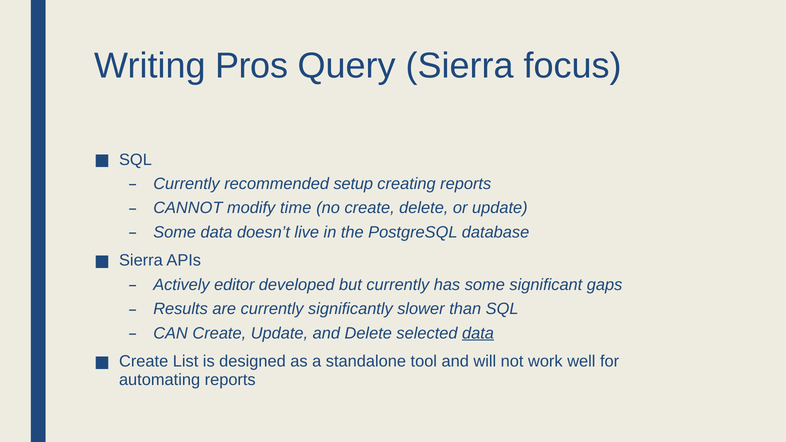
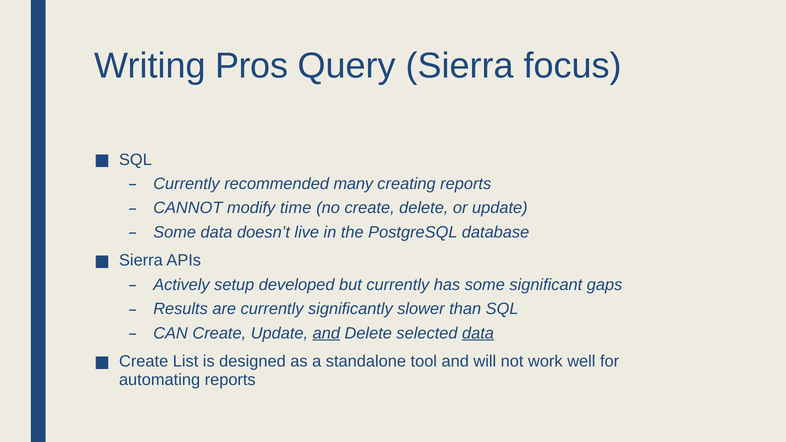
setup: setup -> many (353, 184)
editor: editor -> setup (234, 285)
and underline: none -> present (326, 333)
